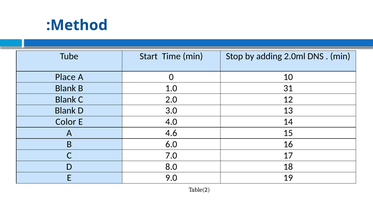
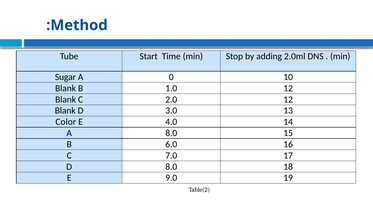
Place: Place -> Sugar (65, 77)
1.0 31: 31 -> 12 (288, 88)
A 4.6: 4.6 -> 8.0 (171, 133)
